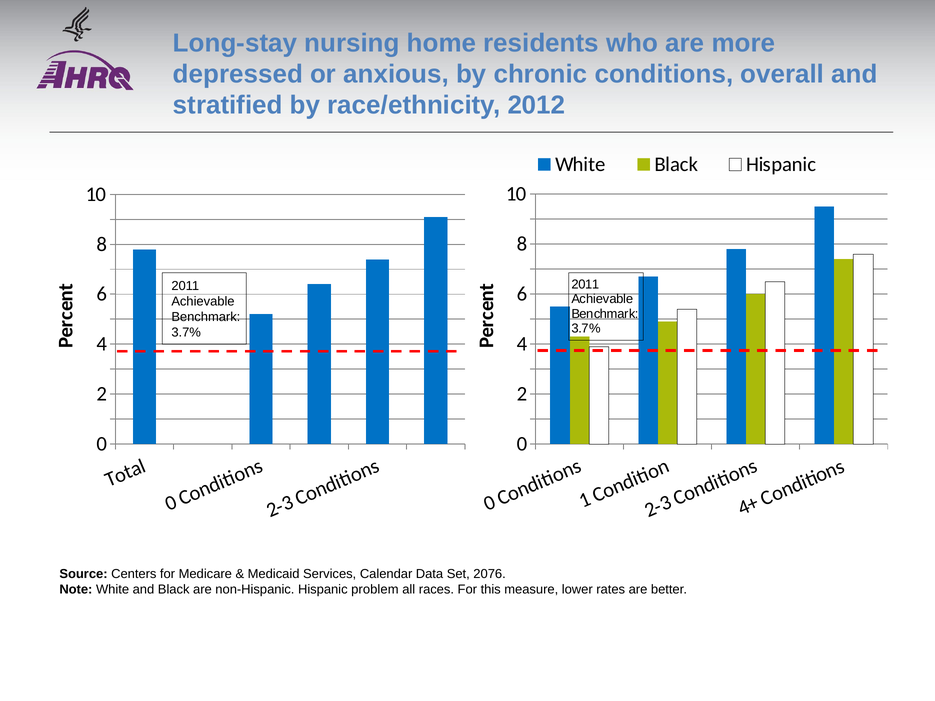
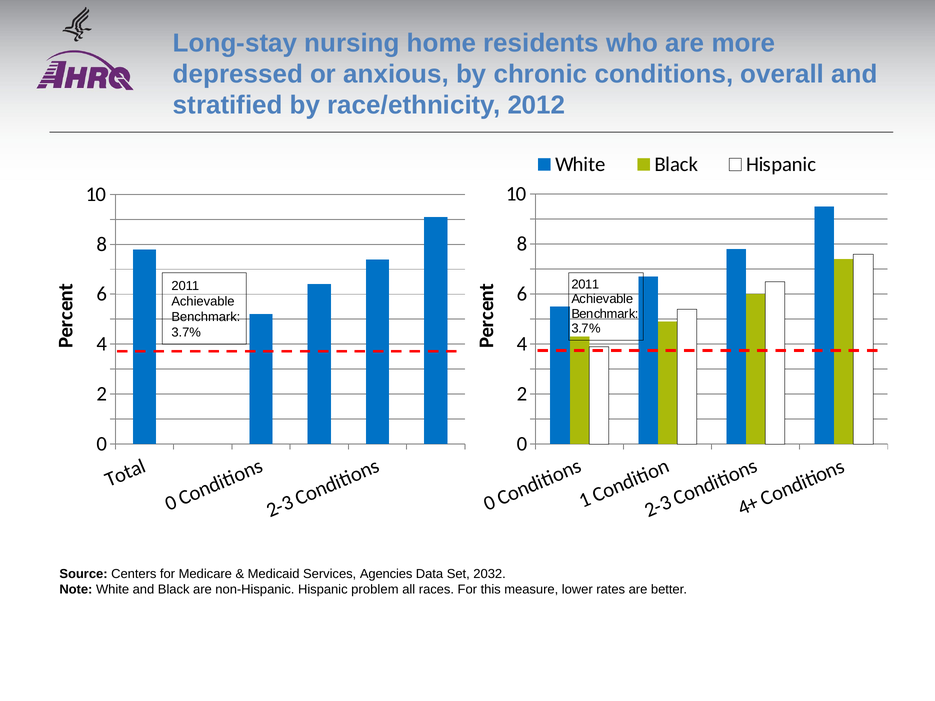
Calendar: Calendar -> Agencies (386, 574)
2076: 2076 -> 2032 (490, 574)
